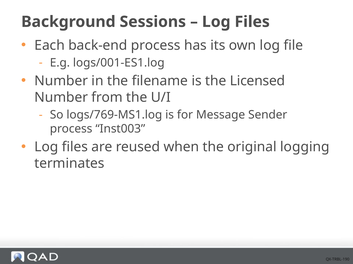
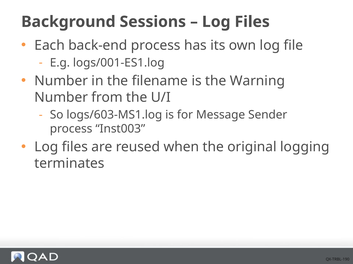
Licensed: Licensed -> Warning (257, 81)
logs/769-MS1.log: logs/769-MS1.log -> logs/603-MS1.log (114, 115)
